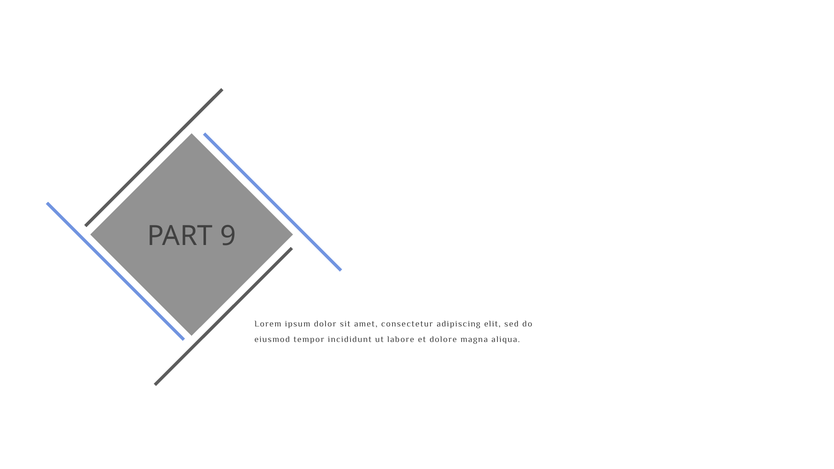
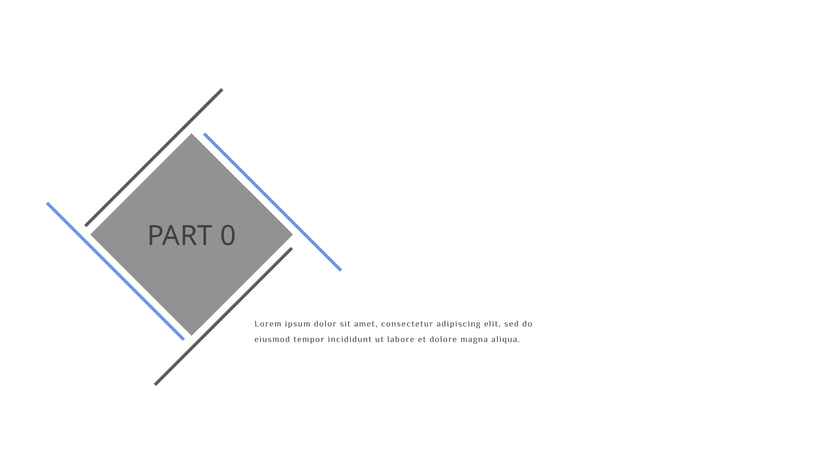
9: 9 -> 0 (228, 236)
